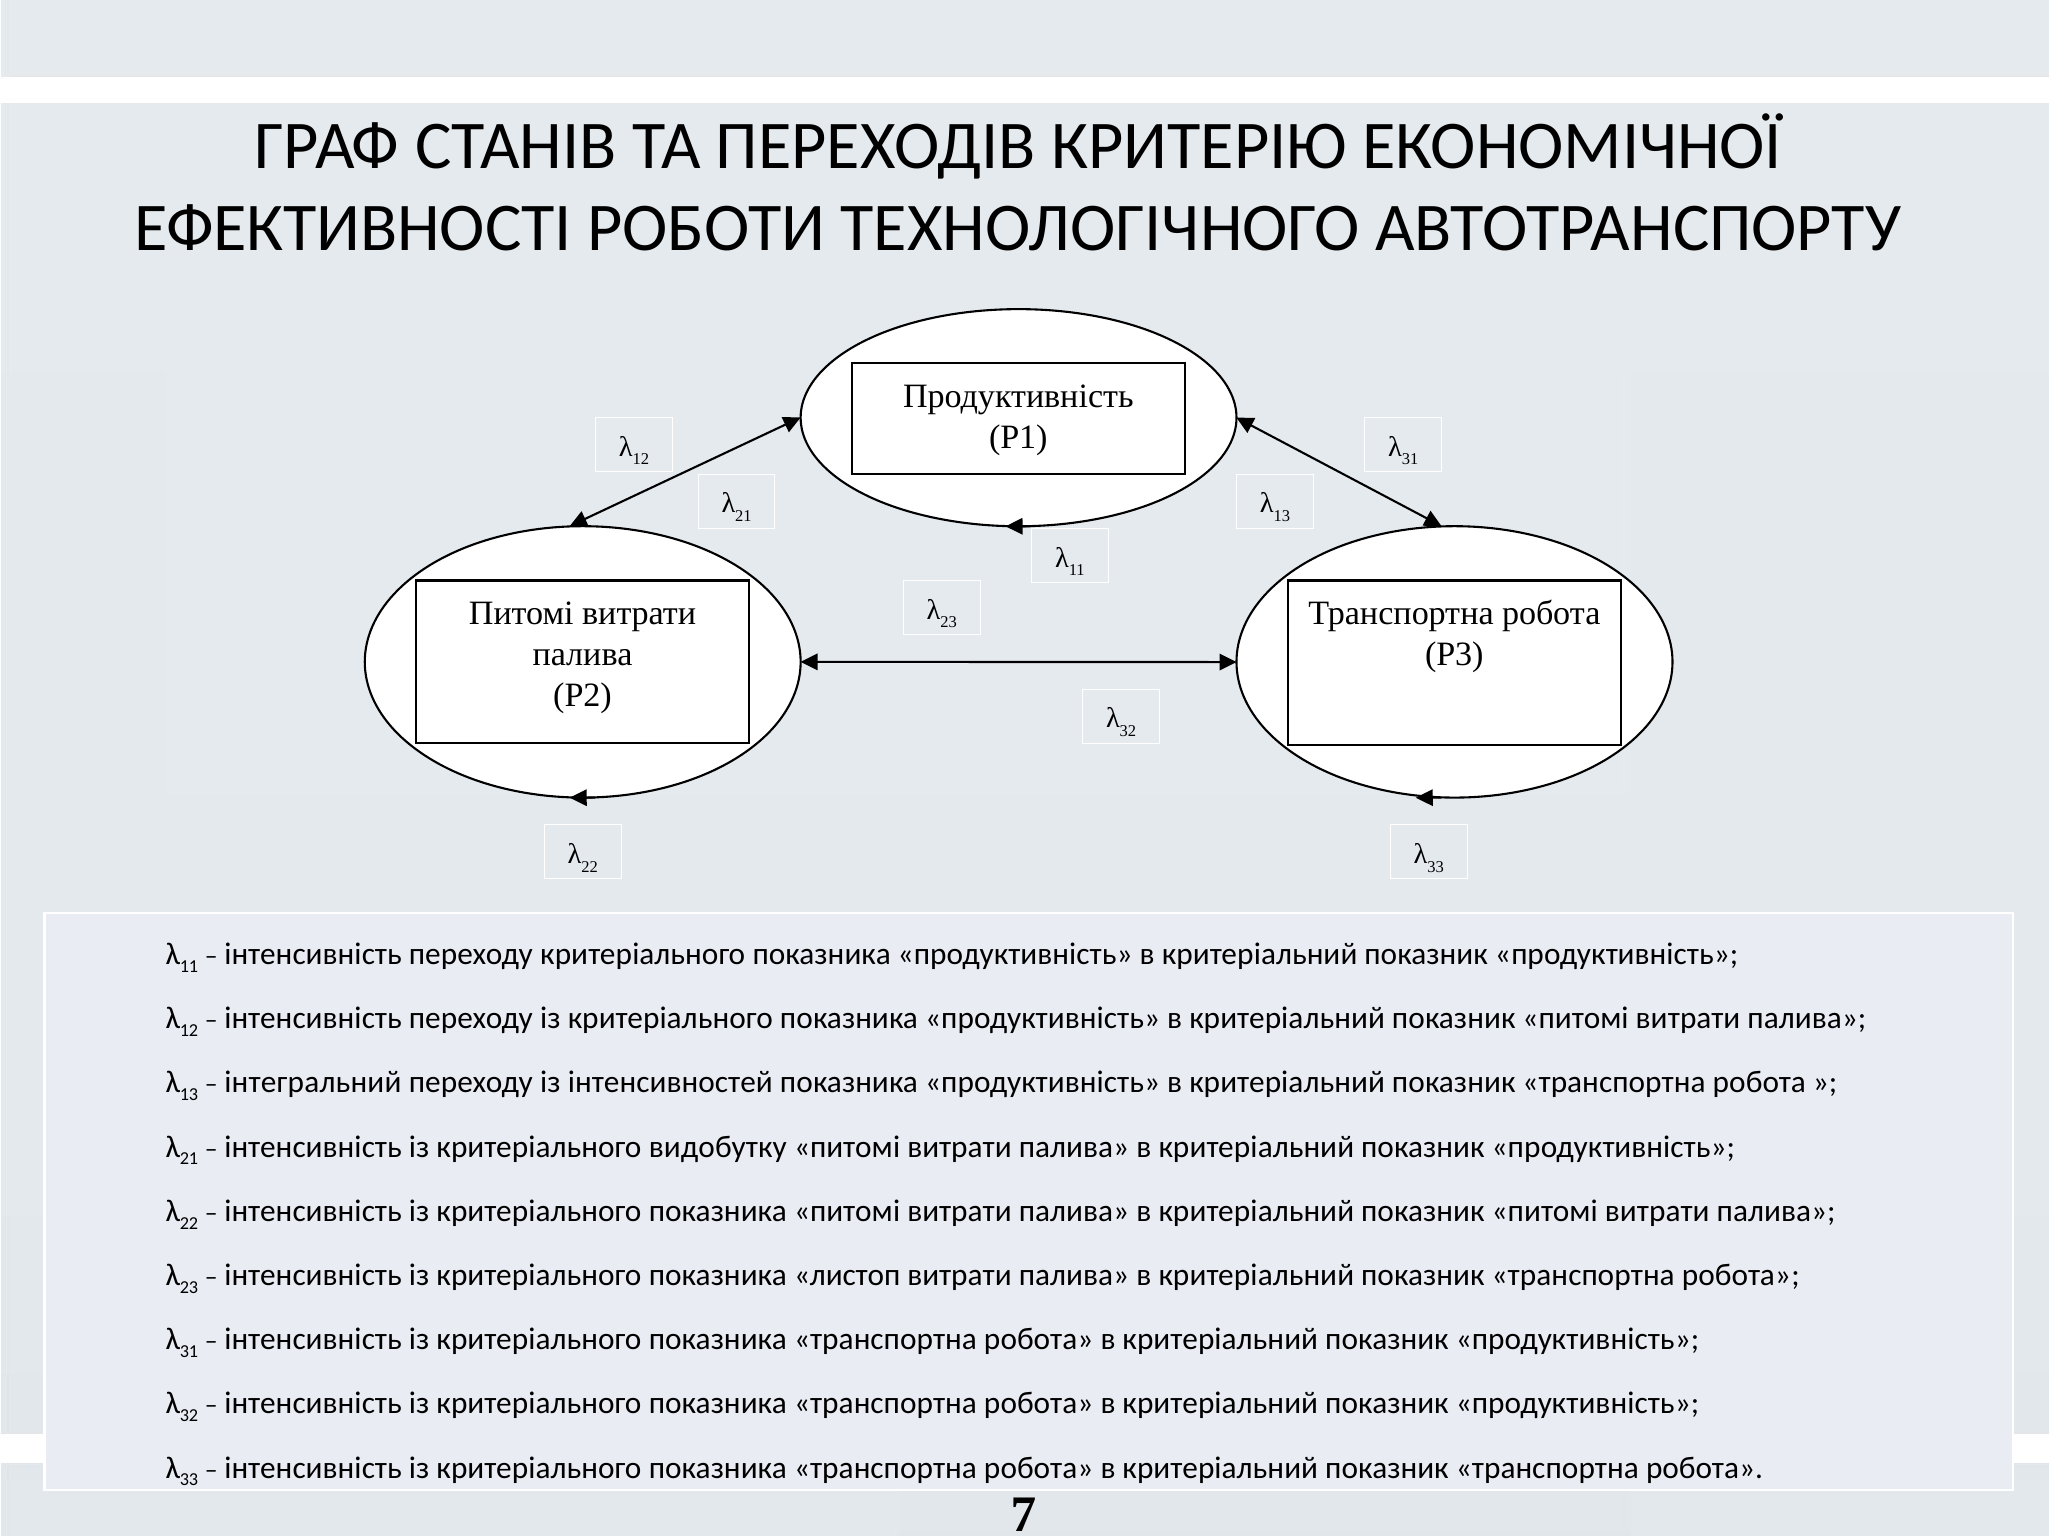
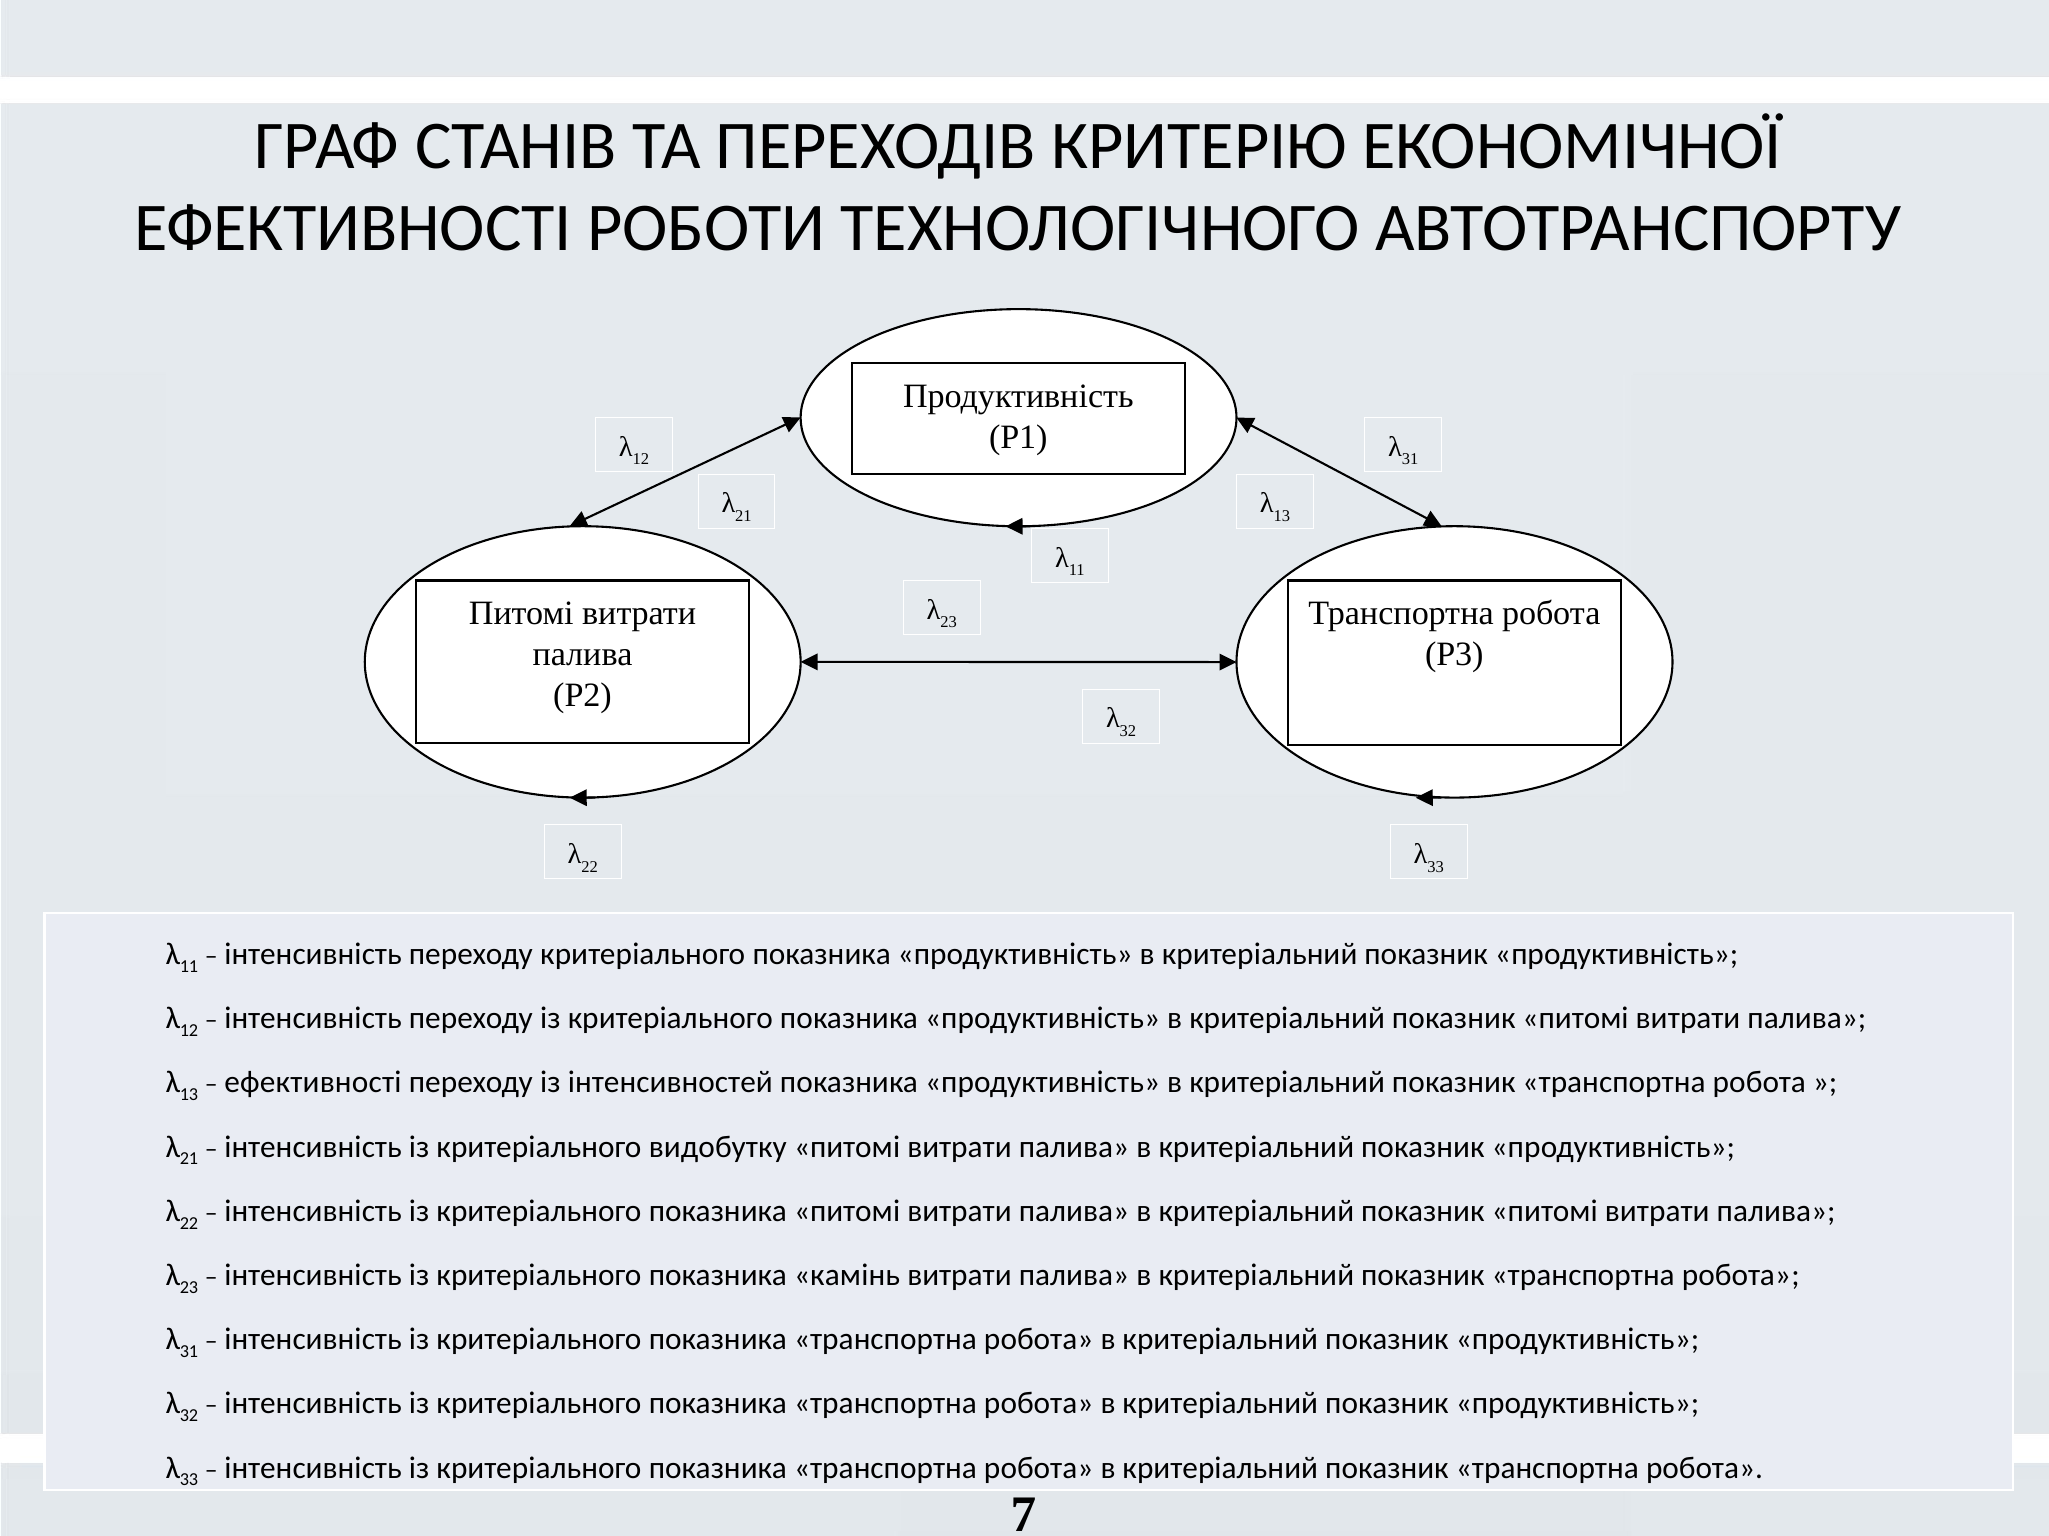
інтегральний: інтегральний -> ефективності (313, 1083)
листоп: листоп -> камінь (847, 1276)
